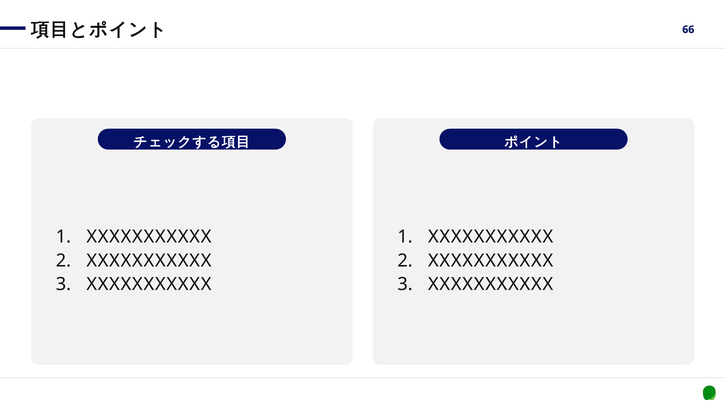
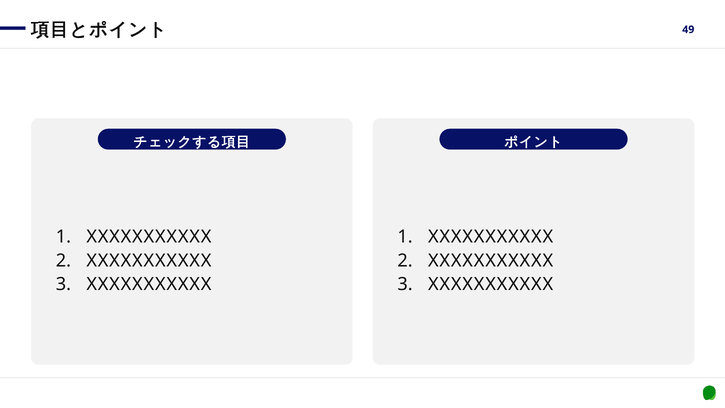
66: 66 -> 49 (688, 30)
